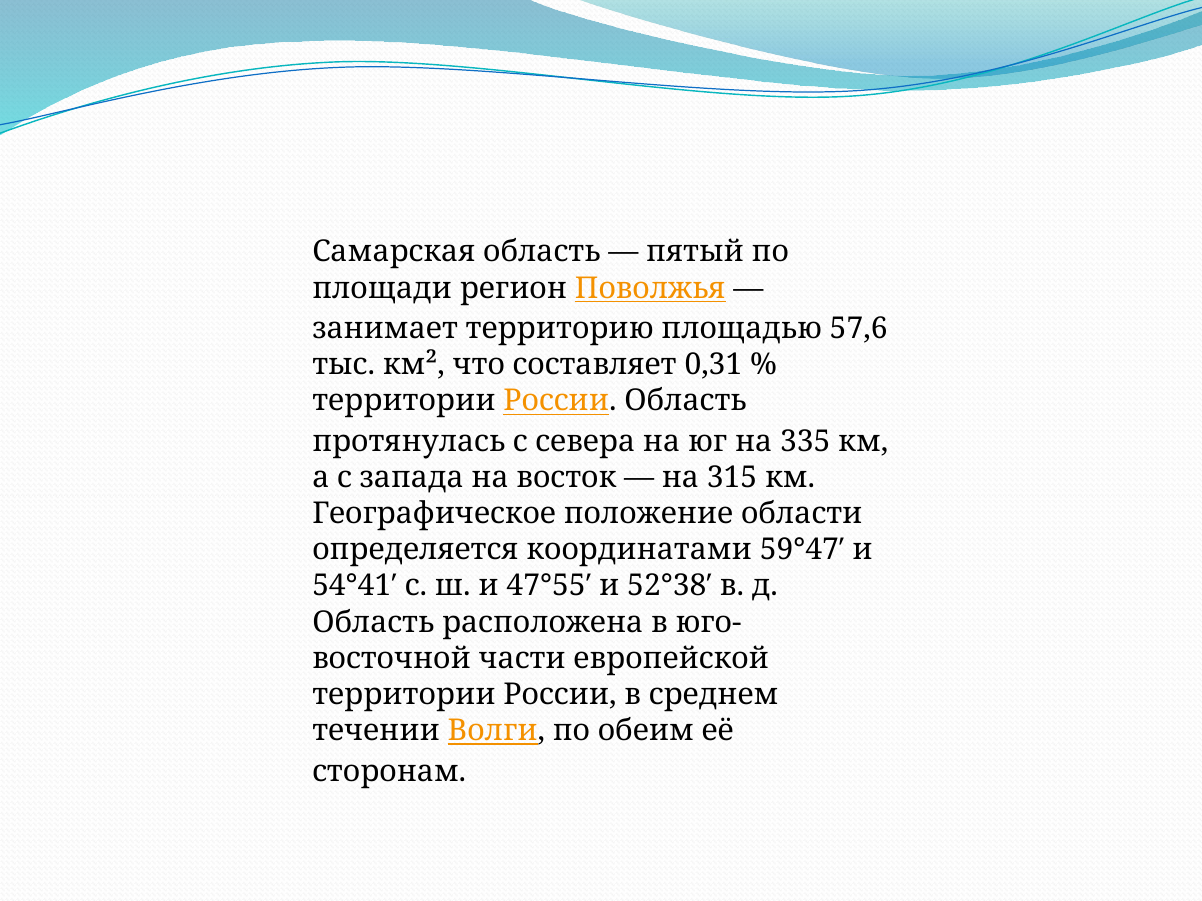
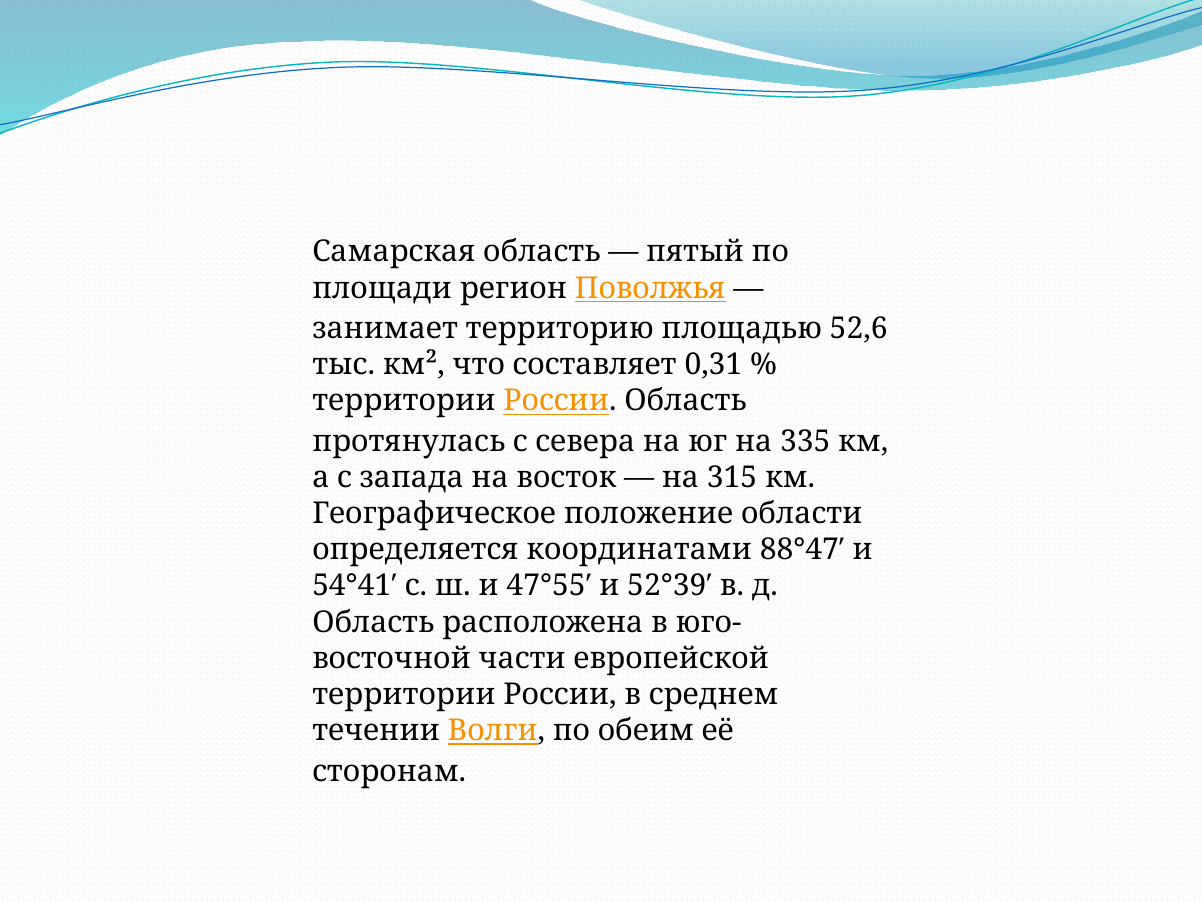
57,6: 57,6 -> 52,6 (859, 329)
59°47′: 59°47′ -> 88°47′ (802, 550)
52°38′: 52°38′ -> 52°39′ (670, 586)
